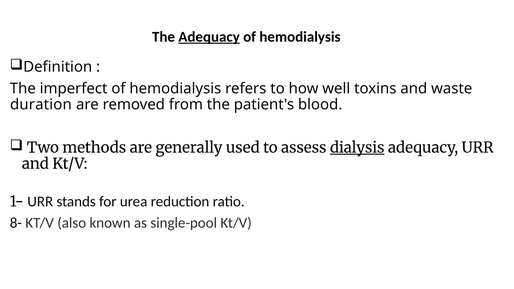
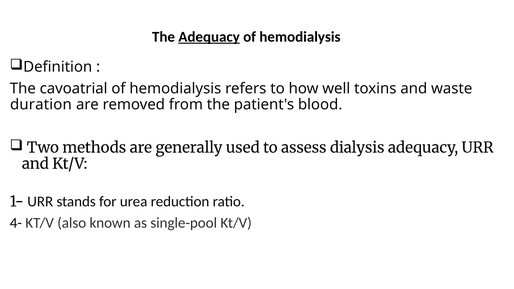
imperfect: imperfect -> cavoatrial (74, 89)
dialysis underline: present -> none (357, 148)
8-: 8- -> 4- (16, 223)
